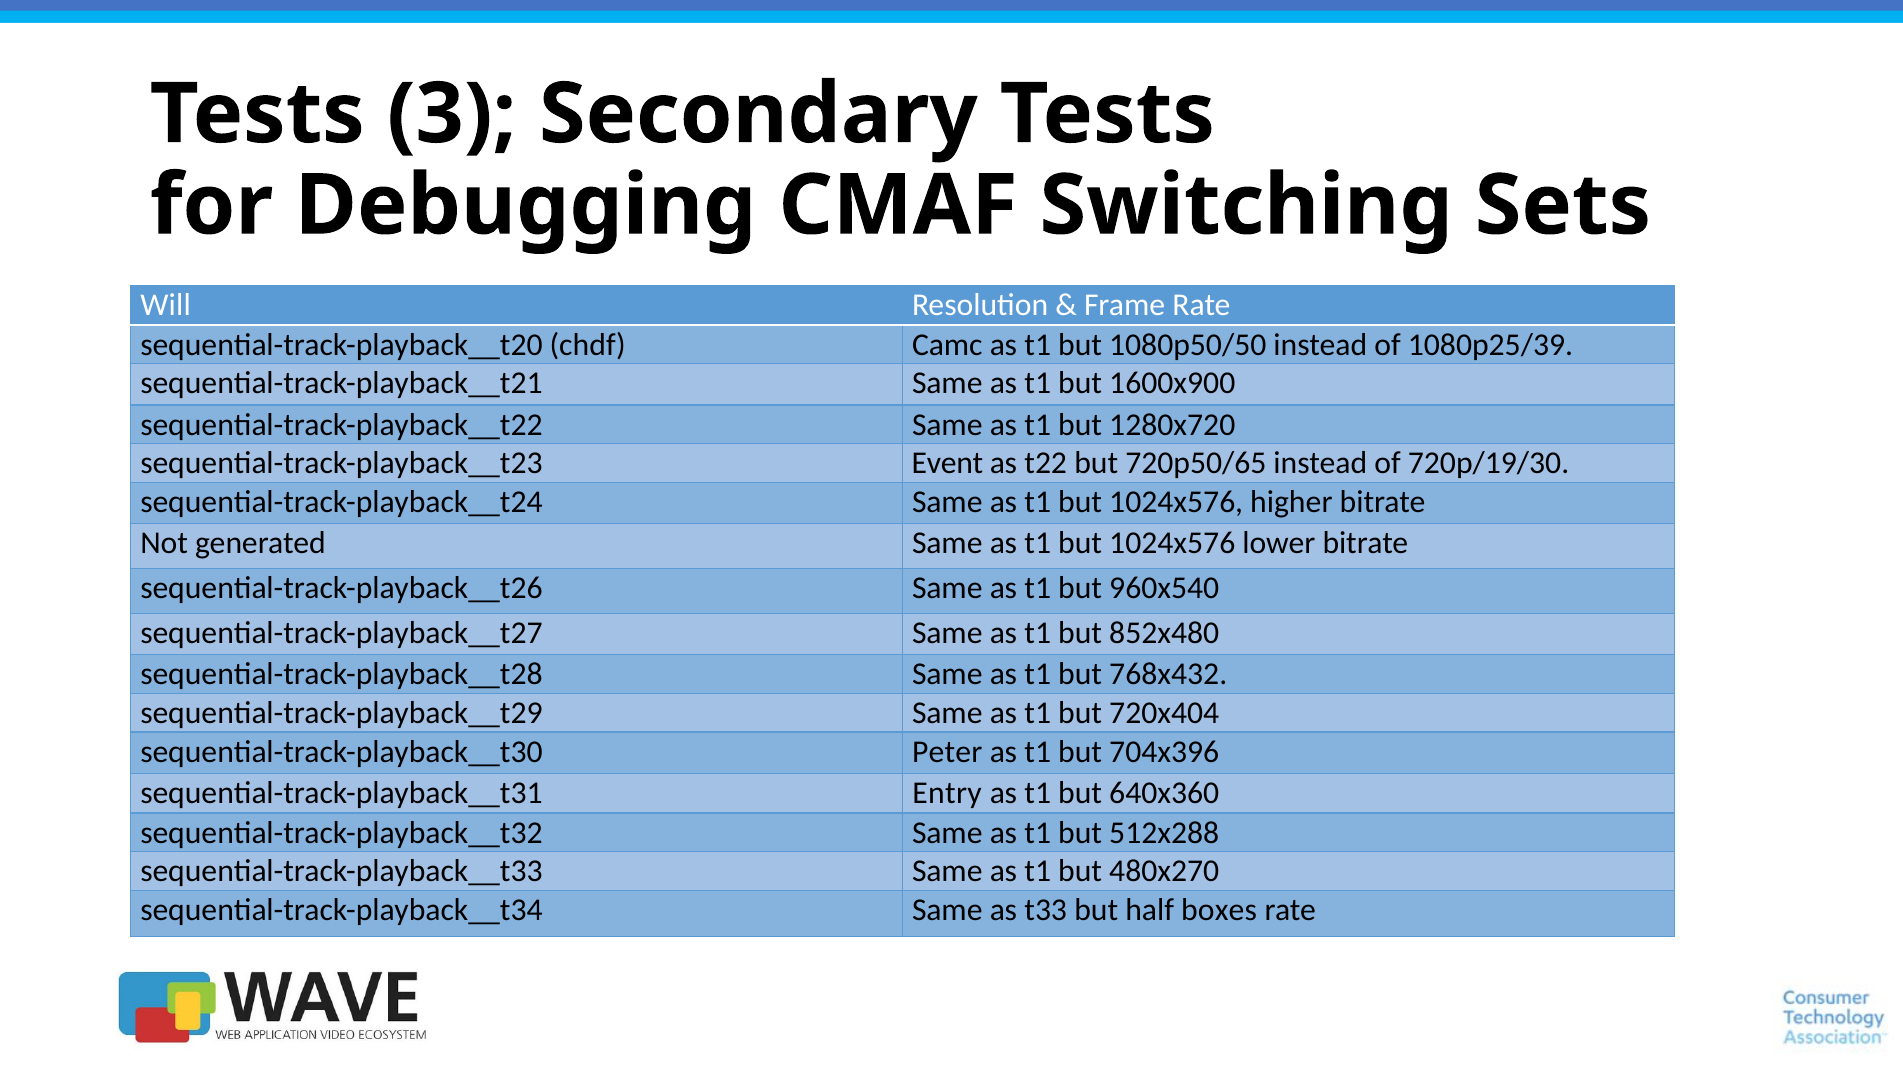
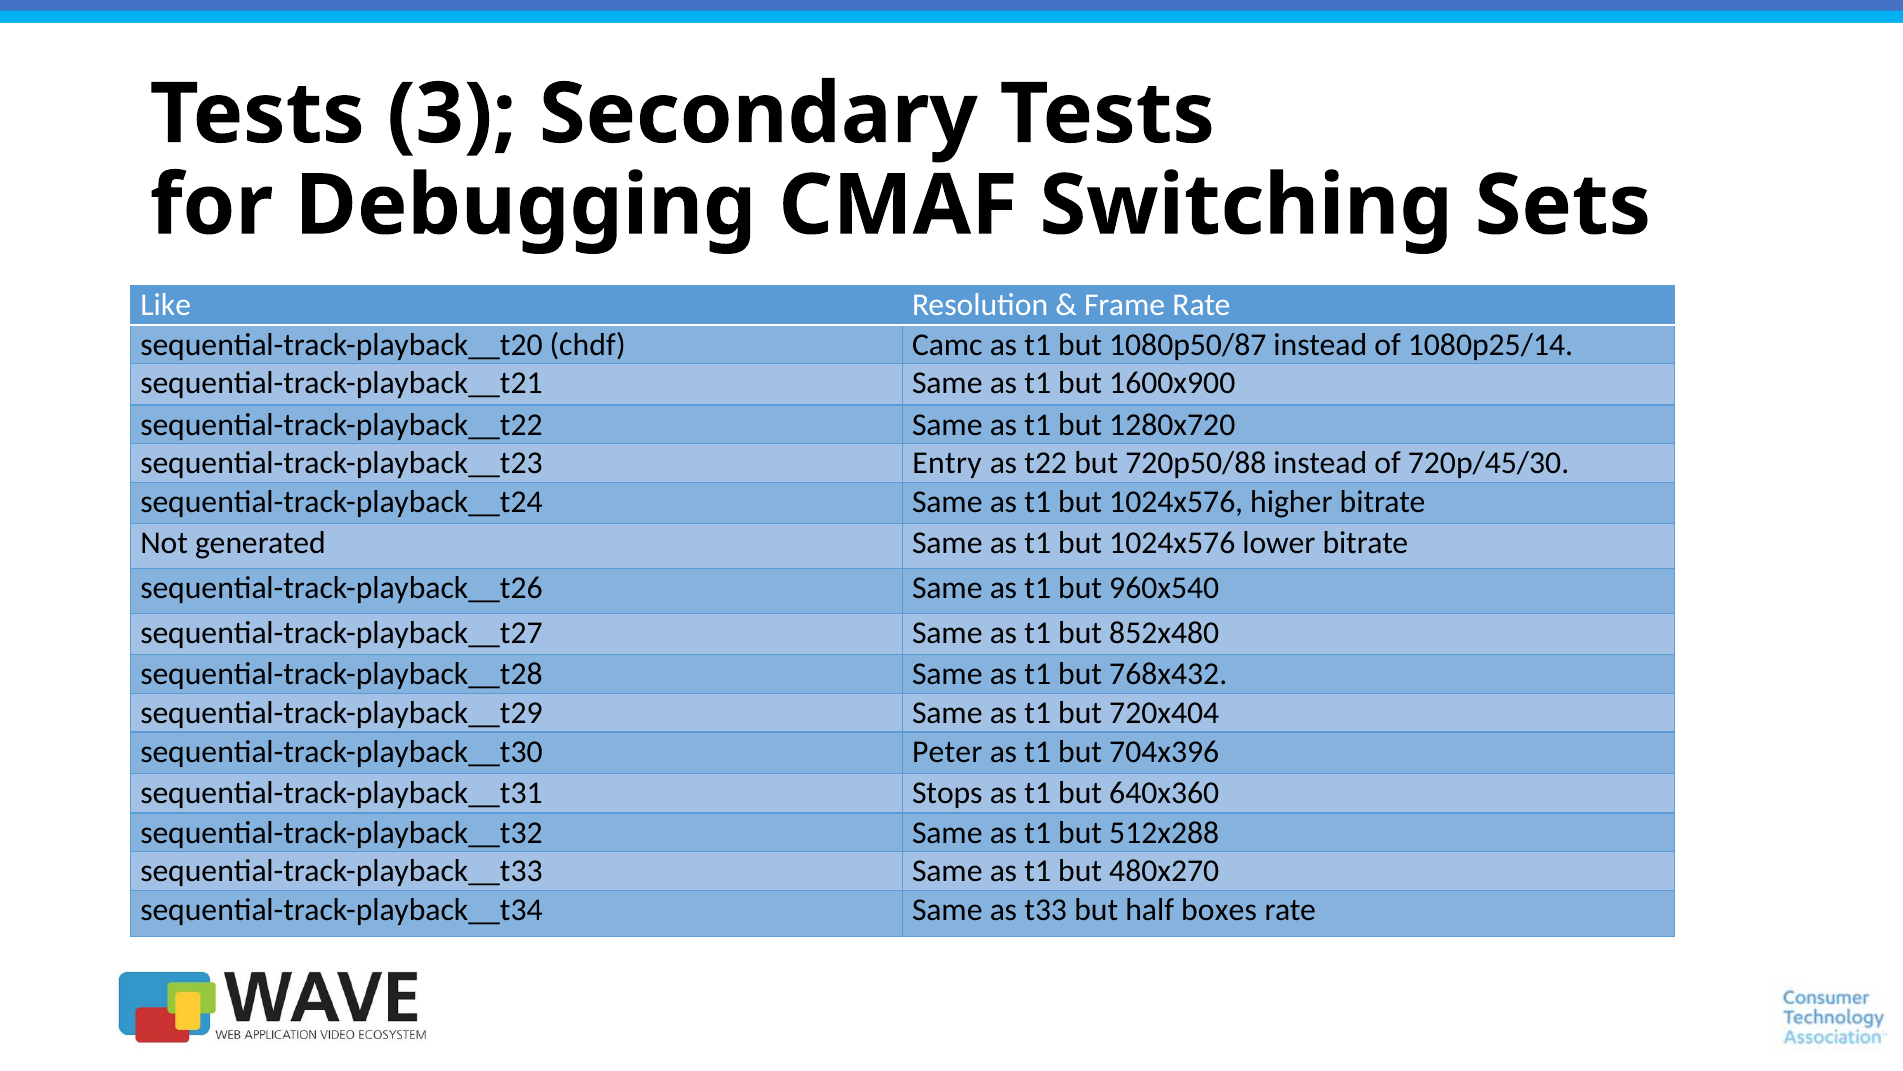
Will: Will -> Like (166, 305)
1080p50/50: 1080p50/50 -> 1080p50/87 (1188, 344)
1080p25/39: 1080p25/39 -> 1080p25/14 (1490, 344)
Event: Event -> Entry (947, 463)
720p50/65: 720p50/65 -> 720p50/88 (1196, 463)
720p/19/30: 720p/19/30 -> 720p/45/30 (1489, 463)
Entry: Entry -> Stops (947, 793)
